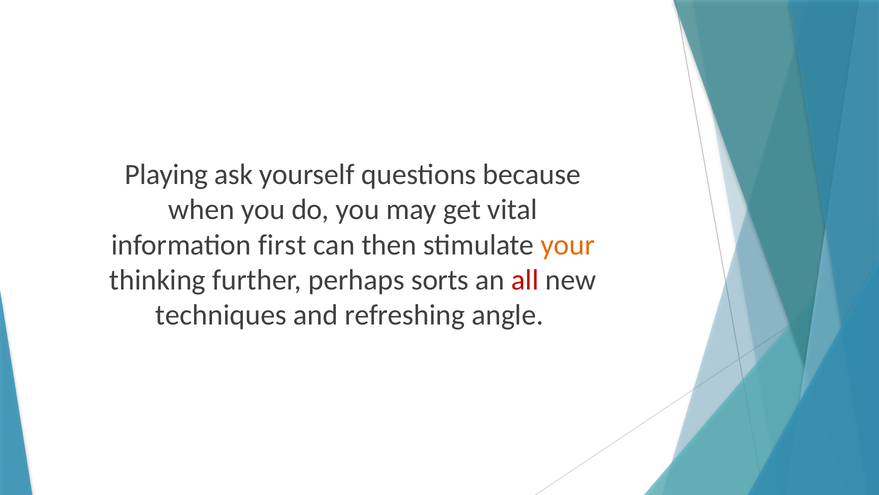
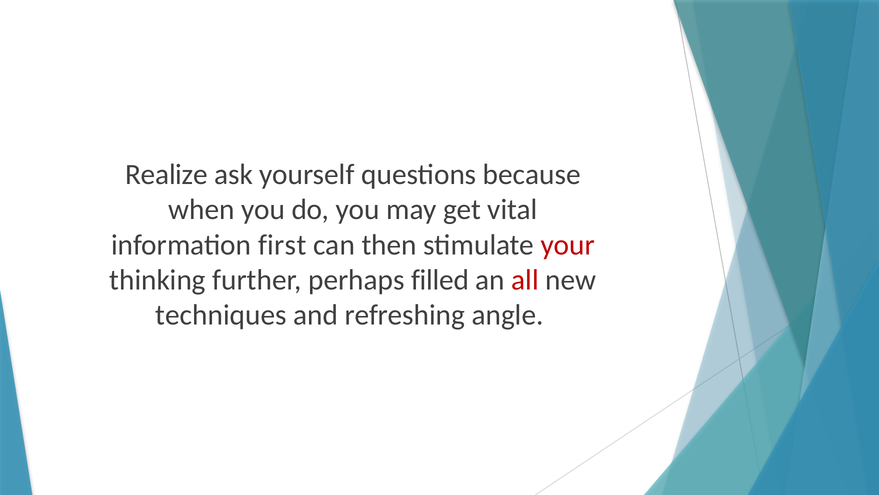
Playing: Playing -> Realize (167, 174)
your colour: orange -> red (568, 245)
sorts: sorts -> filled (440, 280)
